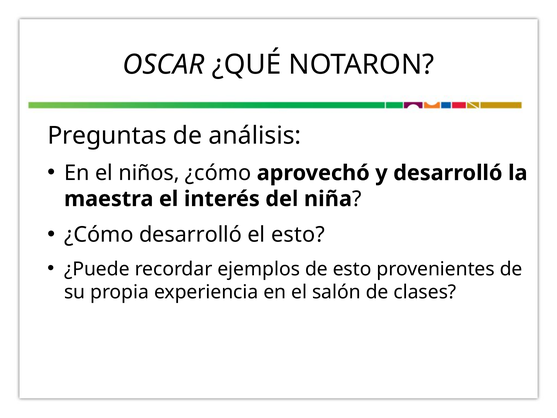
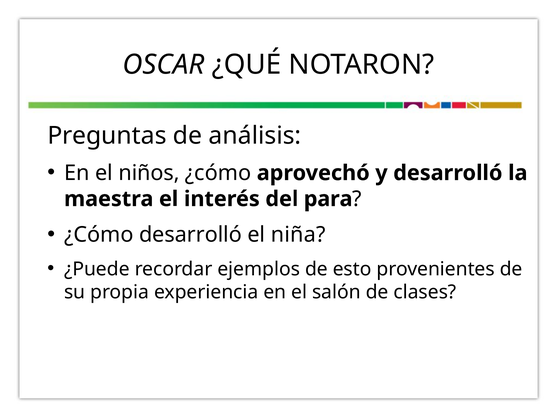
niña: niña -> para (328, 199)
el esto: esto -> niña (298, 235)
